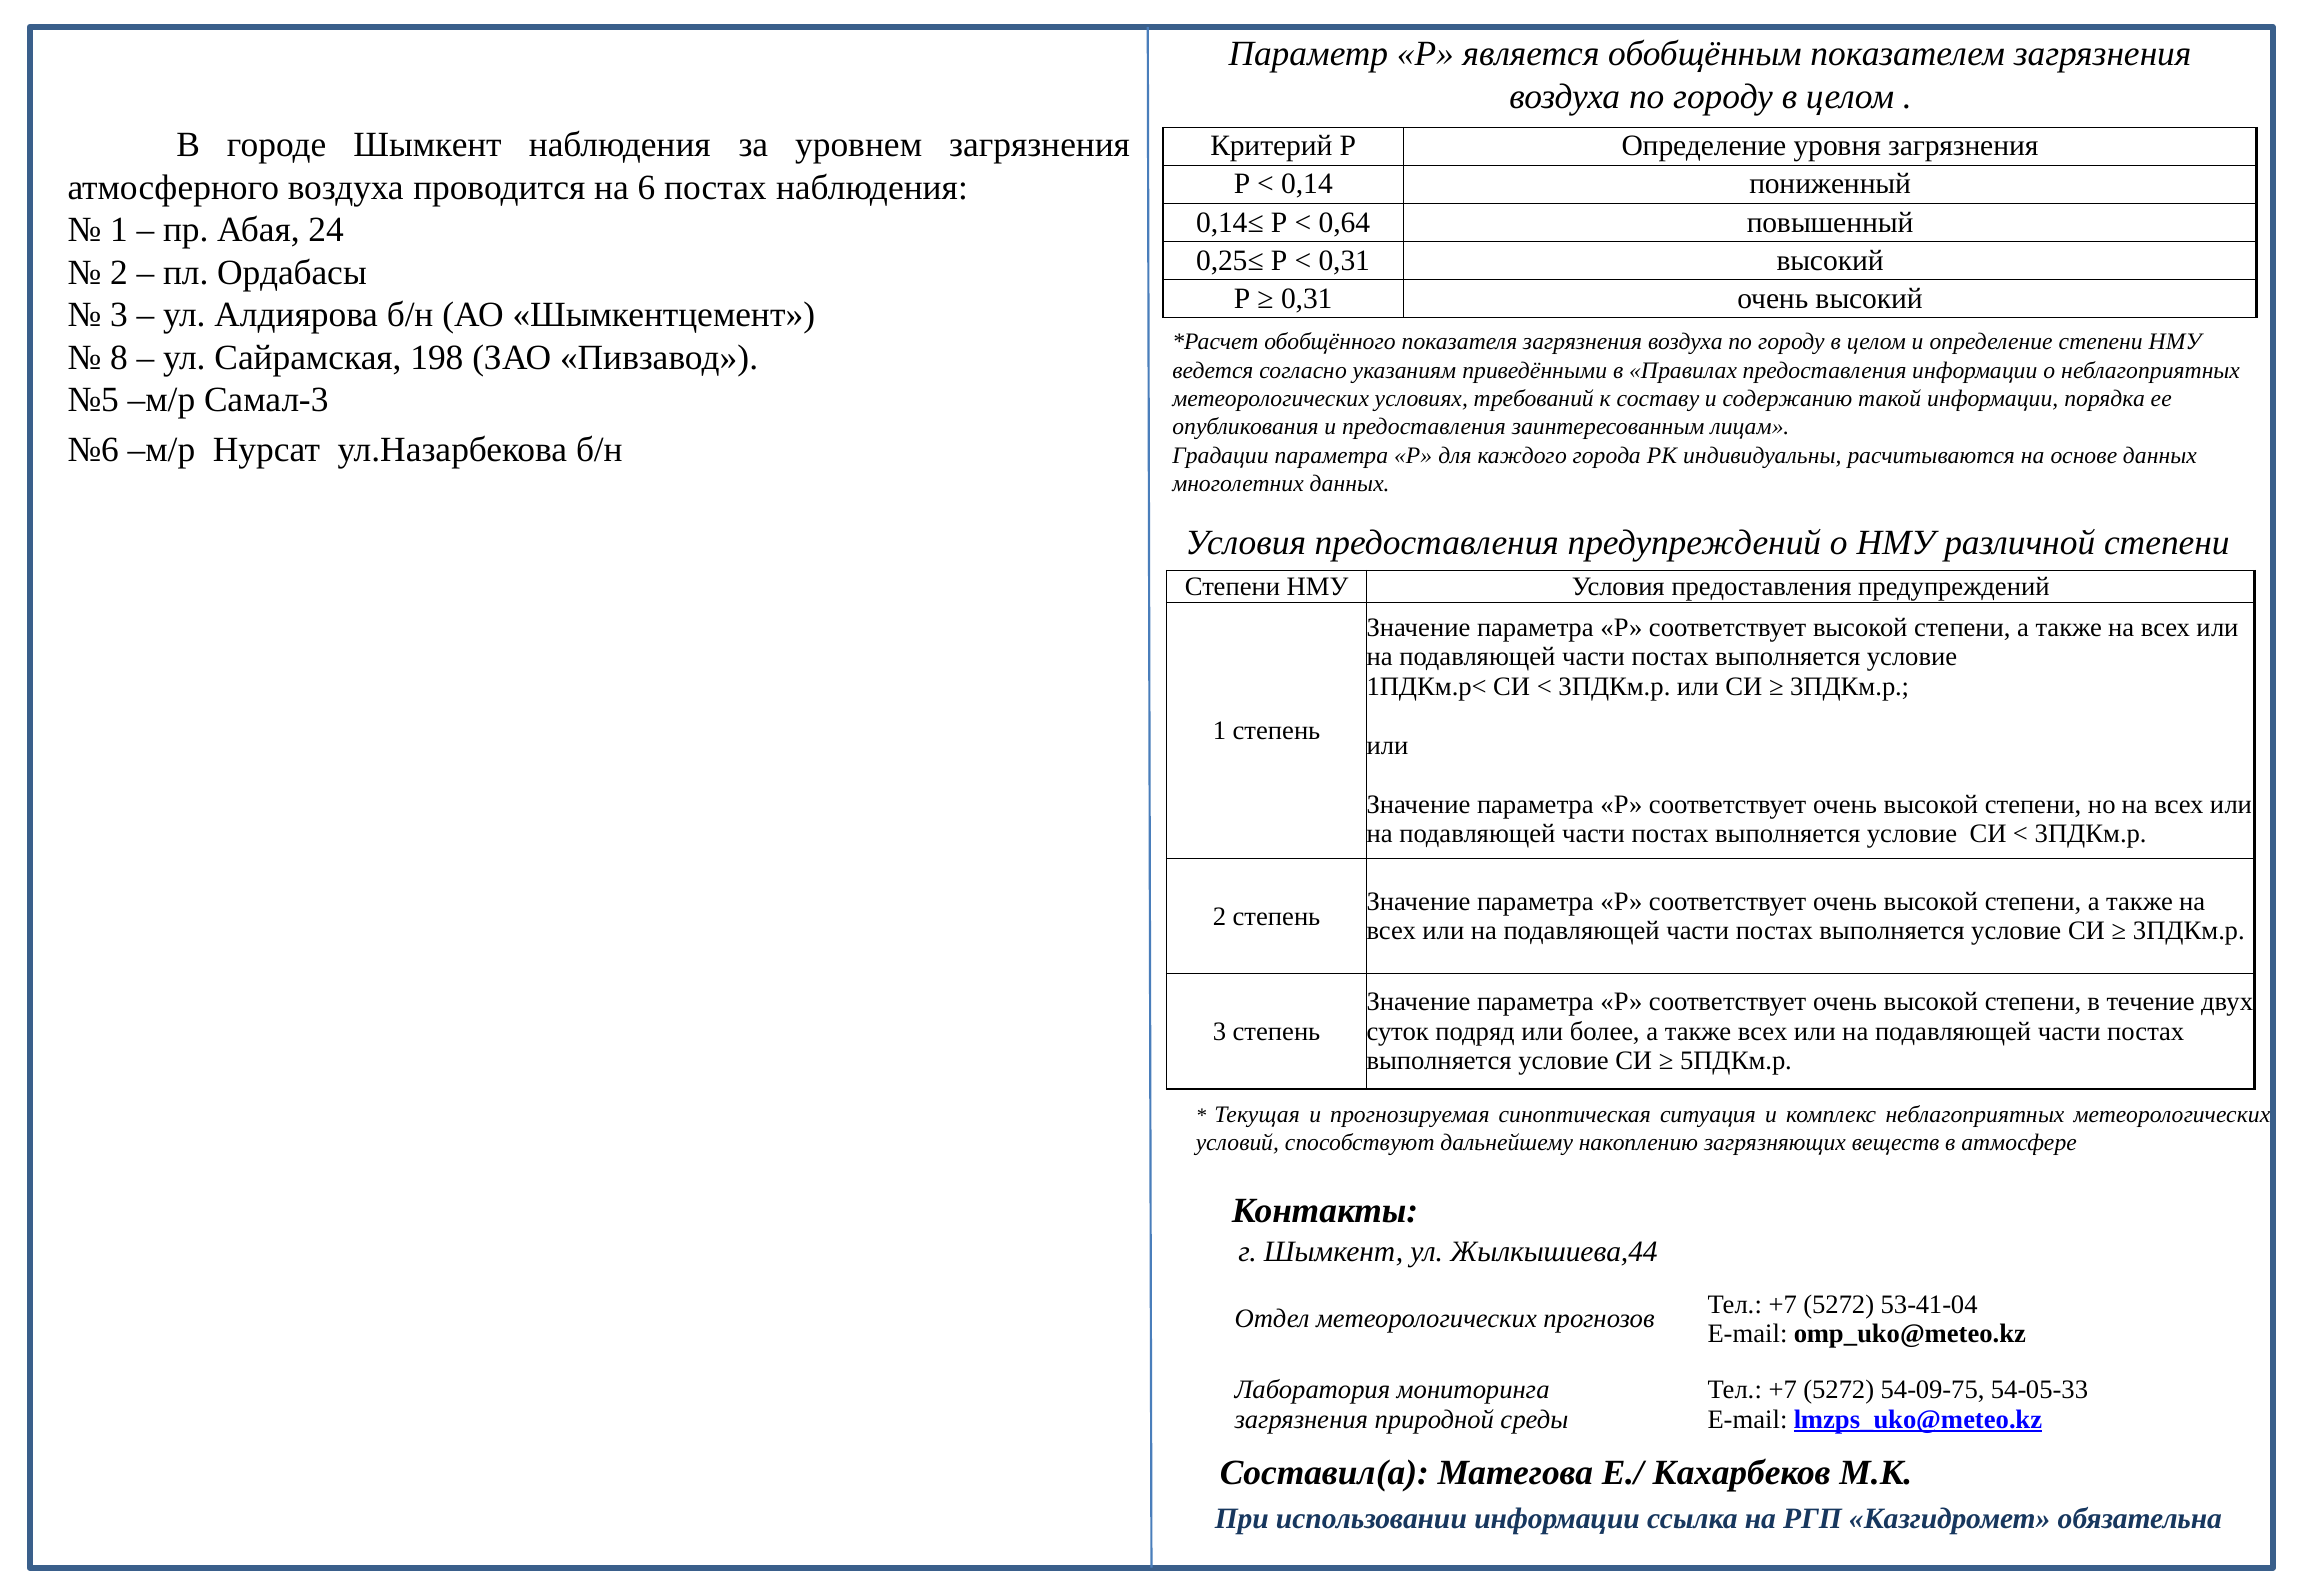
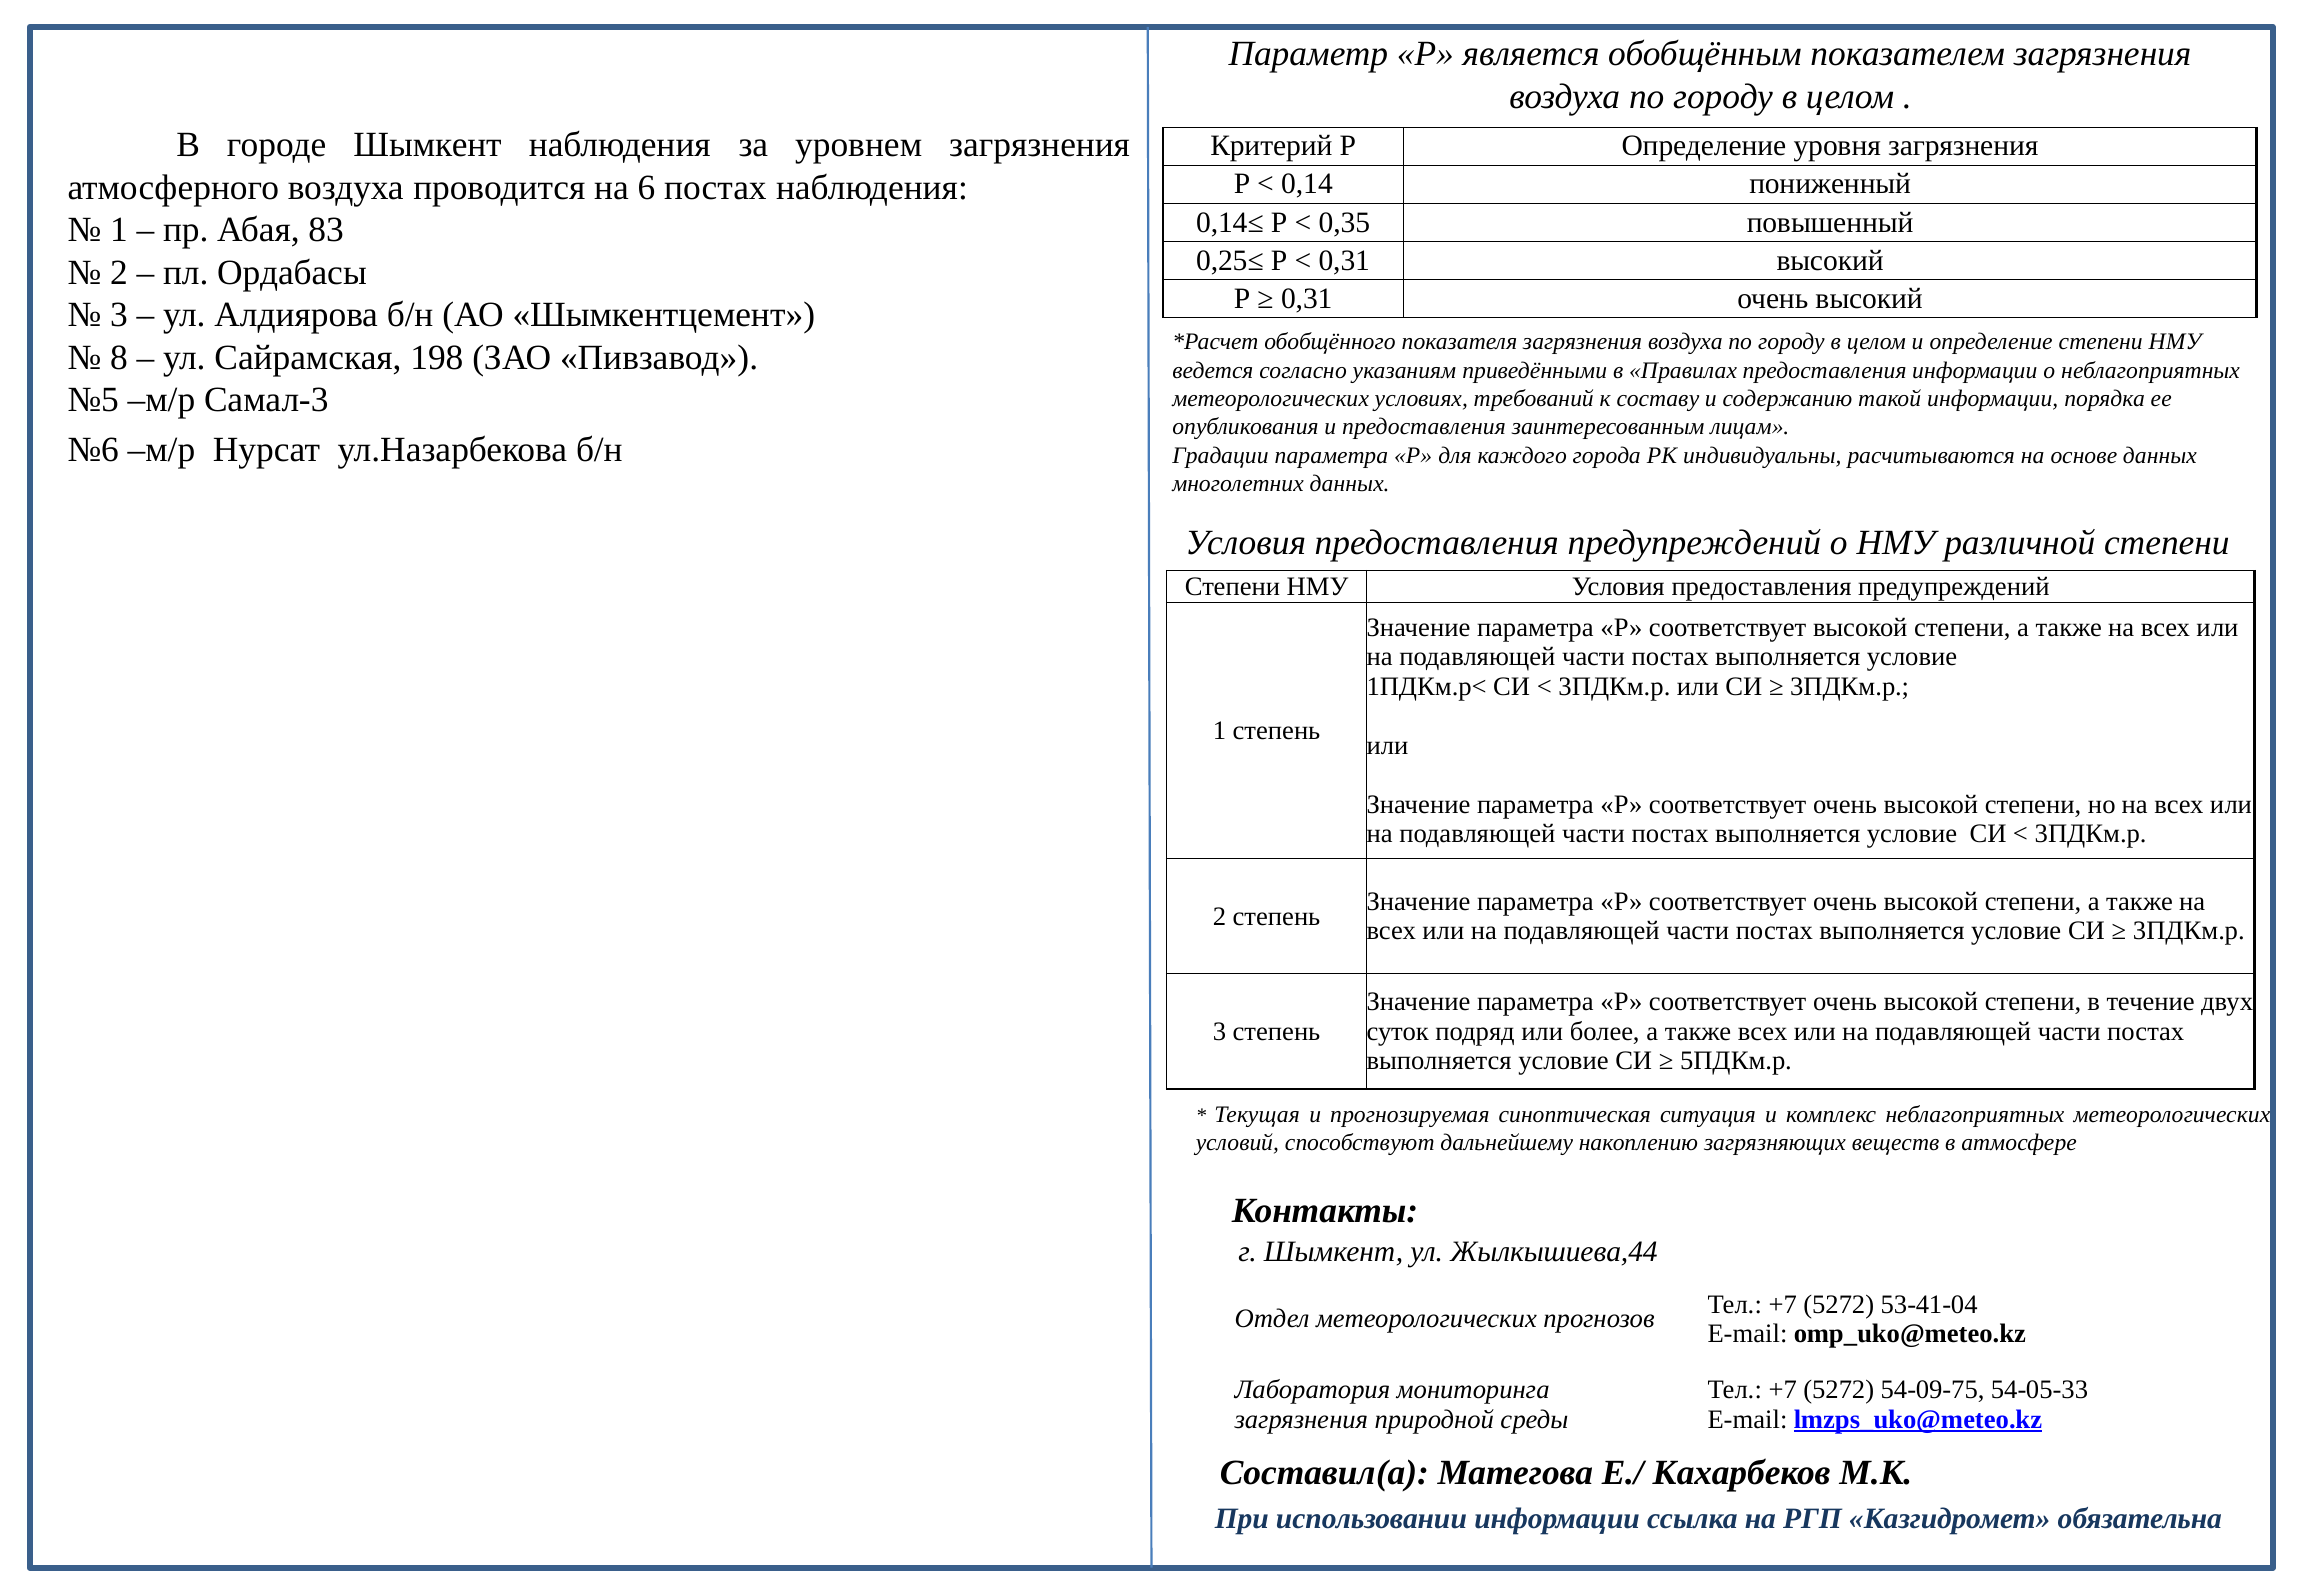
0,64: 0,64 -> 0,35 (1344, 222)
24: 24 -> 83 (326, 230)
